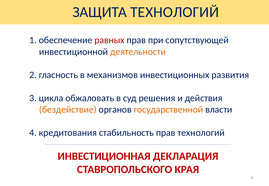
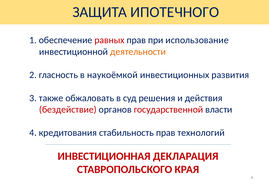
ЗАЩИТА ТЕХНОЛОГИЙ: ТЕХНОЛОГИЙ -> ИПОТЕЧНОГО (175, 12)
сопутствующей: сопутствующей -> использование (197, 40)
механизмов: механизмов -> наукоёмкой (112, 75)
цикла: цикла -> также (51, 98)
бездействие colour: orange -> red (68, 110)
государственной colour: orange -> red (168, 110)
